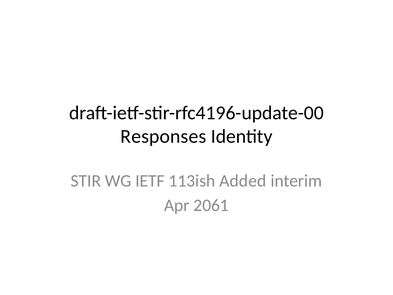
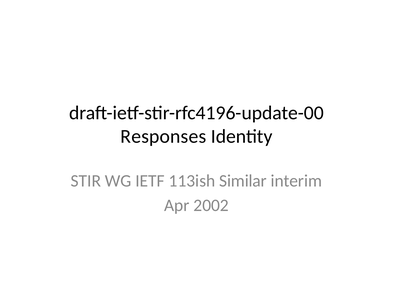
Added: Added -> Similar (243, 181)
2061: 2061 -> 2002 (211, 205)
